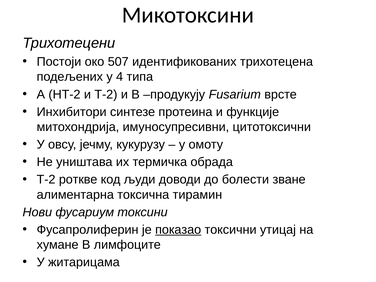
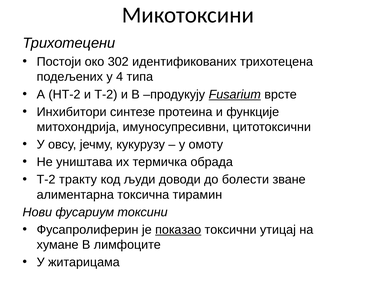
507: 507 -> 302 (118, 62)
Fusarium underline: none -> present (235, 94)
роткве: роткве -> тракту (78, 180)
